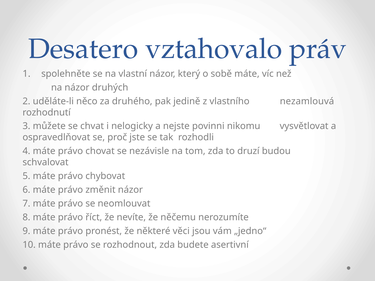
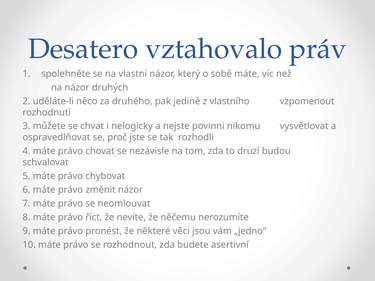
nezamlouvá: nezamlouvá -> vzpomenout (307, 101)
